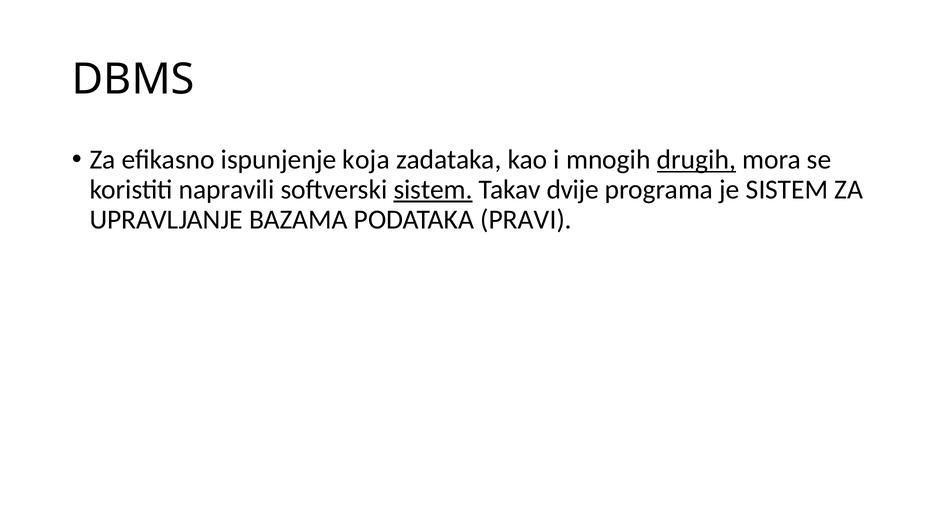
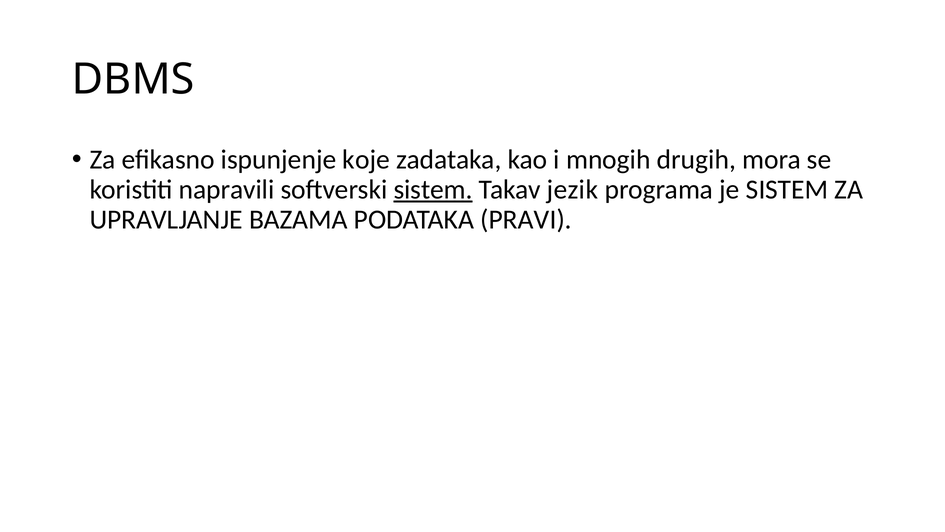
koja: koja -> koje (366, 160)
drugih underline: present -> none (696, 160)
dvije: dvije -> jezik (573, 189)
